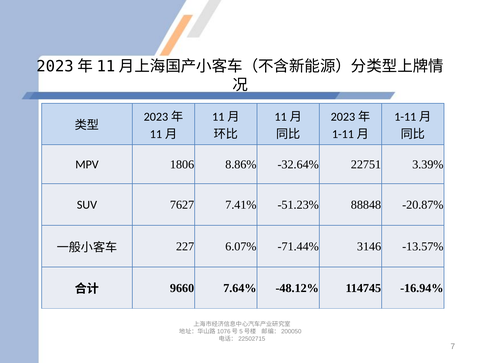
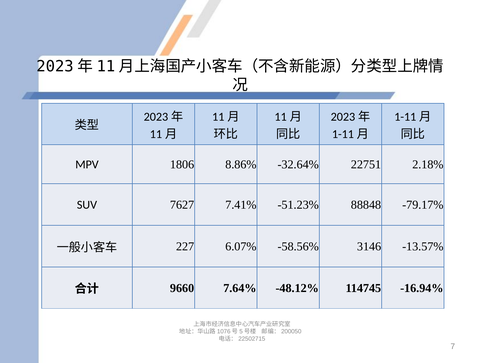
3.39%: 3.39% -> 2.18% (428, 165)
-20.87%: -20.87% -> -79.17% (423, 205)
-71.44%: -71.44% -> -58.56% (298, 246)
